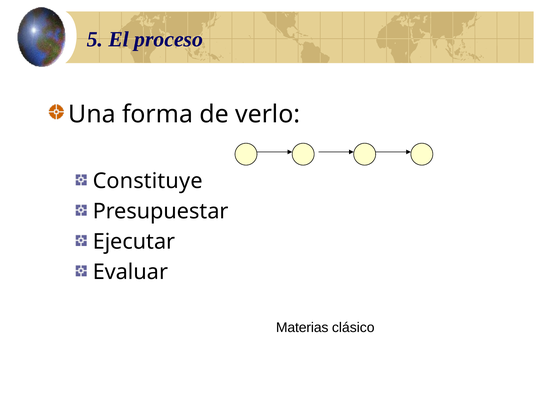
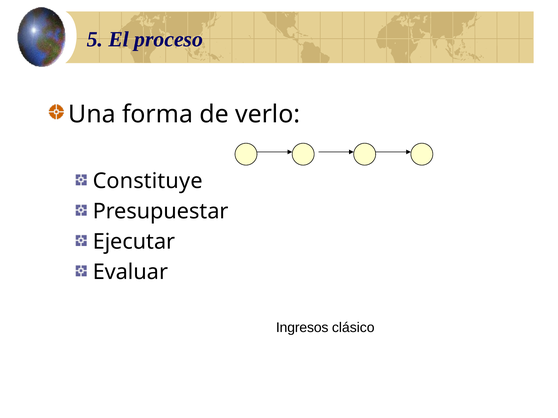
Materias: Materias -> Ingresos (302, 328)
